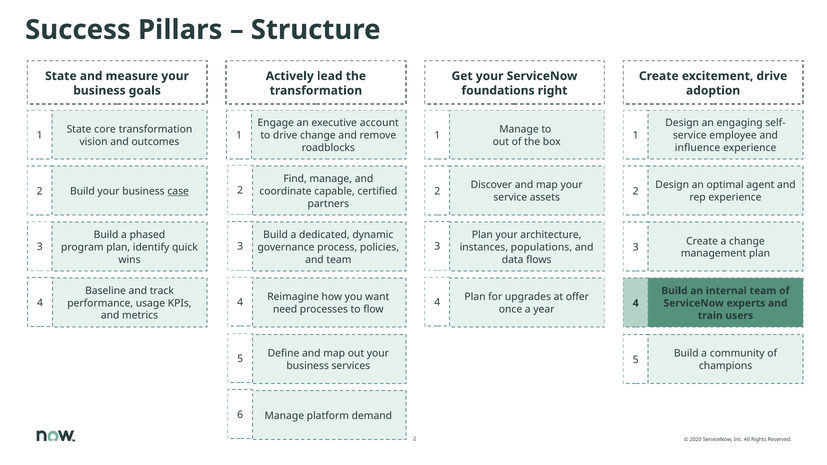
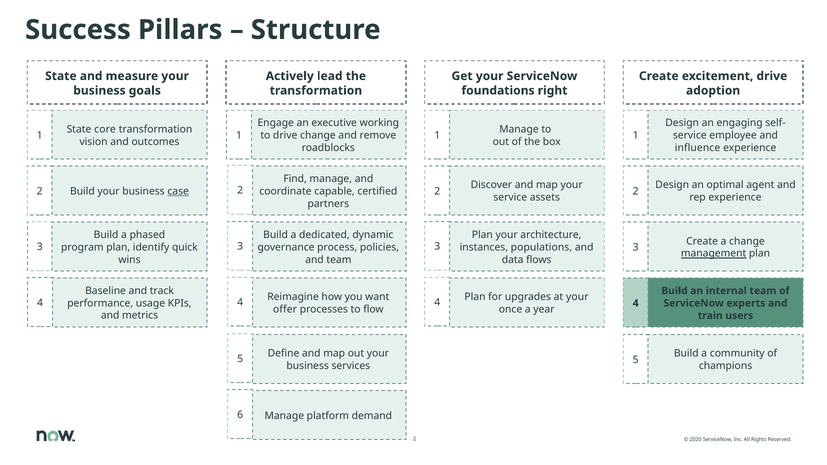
account: account -> working (379, 123)
management underline: none -> present (714, 254)
at offer: offer -> your (577, 297)
need: need -> offer (285, 310)
